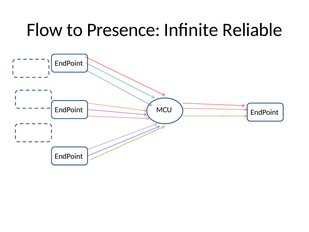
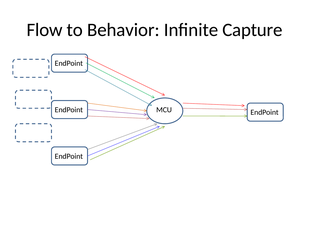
Presence: Presence -> Behavior (123, 30)
Reliable: Reliable -> Capture (252, 30)
